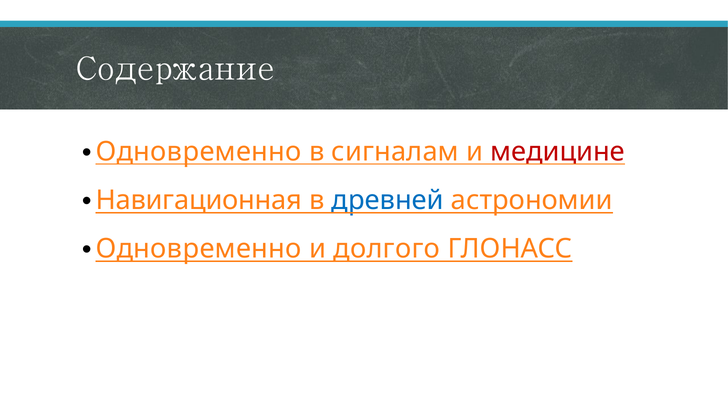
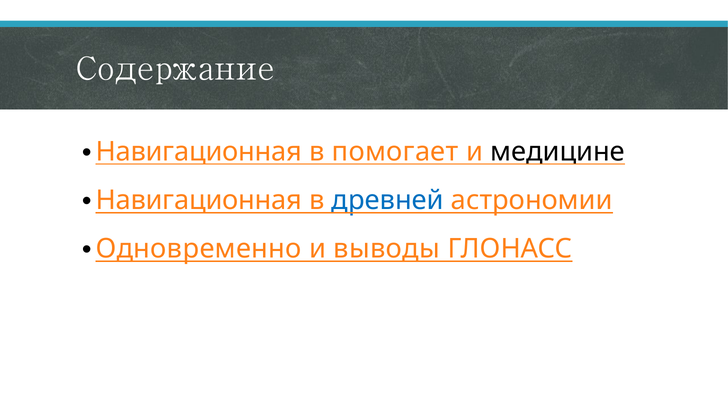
Одновременно: Одновременно -> Навигационная (199, 152)
сигналам: сигналам -> помогает (395, 152)
медицине colour: red -> black (558, 152)
долгого: долгого -> выводы (387, 249)
